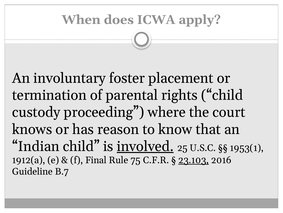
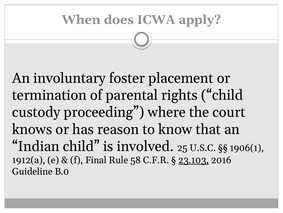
involved underline: present -> none (145, 146)
1953(1: 1953(1 -> 1906(1 (247, 147)
75: 75 -> 58 (136, 160)
B.7: B.7 -> B.0 (62, 171)
